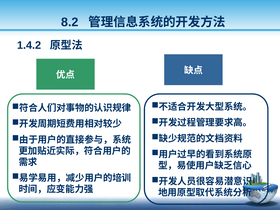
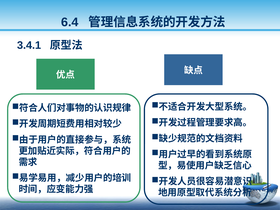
8.2: 8.2 -> 6.4 (70, 22)
1.4.2: 1.4.2 -> 3.4.1 (29, 45)
